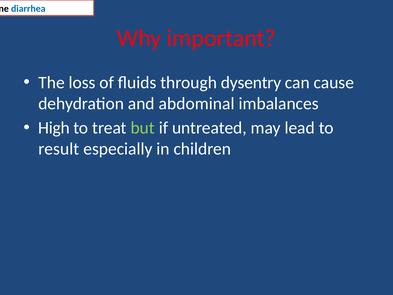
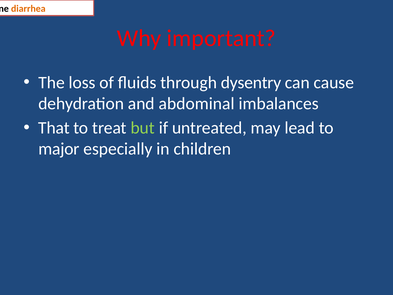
diarrhea colour: blue -> orange (28, 9)
High: High -> That (54, 128)
result: result -> major (59, 149)
